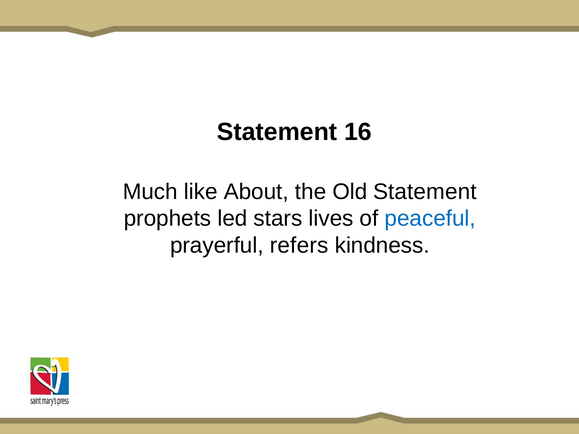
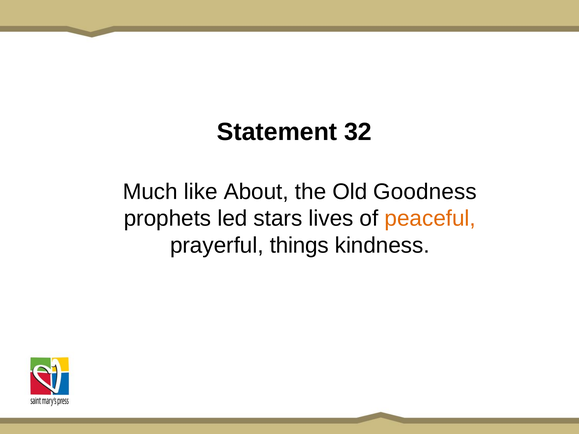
16: 16 -> 32 (358, 132)
Old Statement: Statement -> Goodness (425, 192)
peaceful colour: blue -> orange (430, 219)
refers: refers -> things (299, 246)
